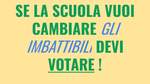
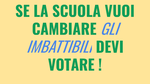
VOTARE underline: present -> none (71, 66)
